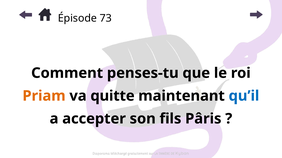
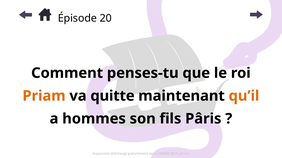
73: 73 -> 20 (106, 18)
qu’il colour: blue -> orange (244, 96)
accepter: accepter -> hommes (94, 119)
